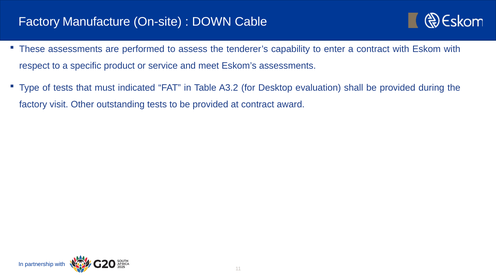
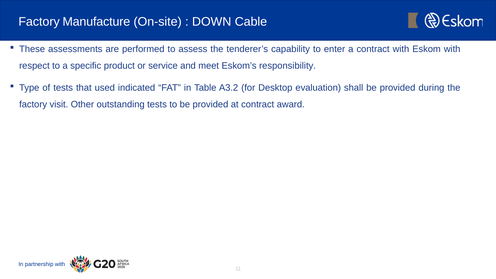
Eskom’s assessments: assessments -> responsibility (287, 66)
must: must -> used (105, 88)
